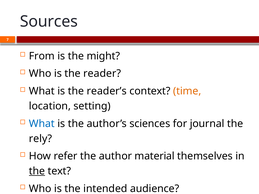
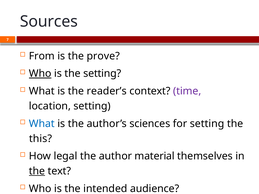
might: might -> prove (103, 56)
Who underline: none -> present (40, 74)
the reader: reader -> setting (102, 74)
time colour: orange -> purple (187, 91)
for journal: journal -> setting (207, 124)
rely: rely -> this (41, 139)
refer: refer -> legal (66, 156)
